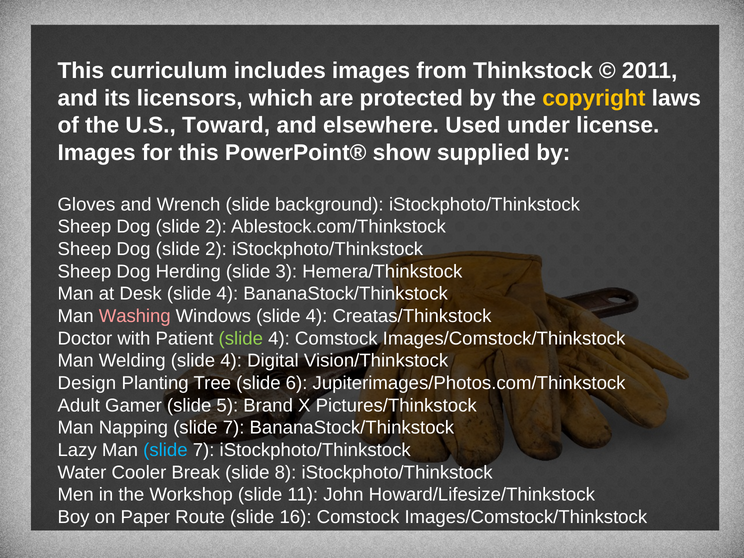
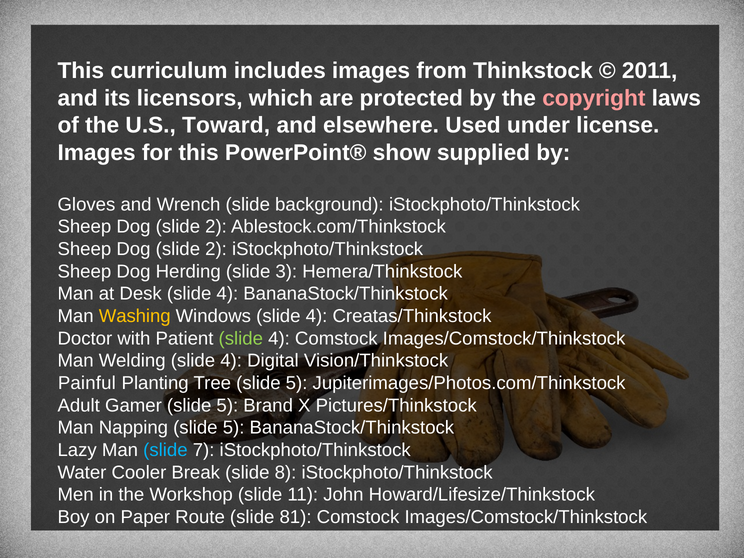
copyright colour: yellow -> pink (594, 98)
Washing colour: pink -> yellow (135, 316)
Design: Design -> Painful (87, 383)
Tree slide 6: 6 -> 5 (297, 383)
Napping slide 7: 7 -> 5 (234, 428)
16: 16 -> 81 (296, 517)
